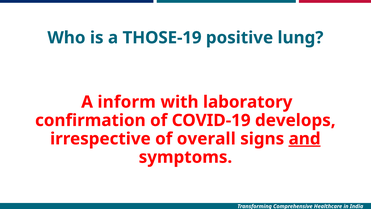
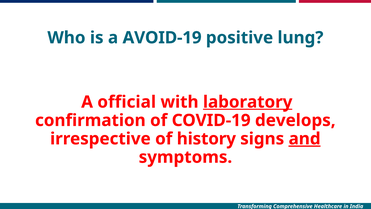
THOSE-19: THOSE-19 -> AVOID-19 (162, 38)
inform: inform -> official (127, 102)
laboratory underline: none -> present (248, 102)
overall: overall -> history (206, 139)
